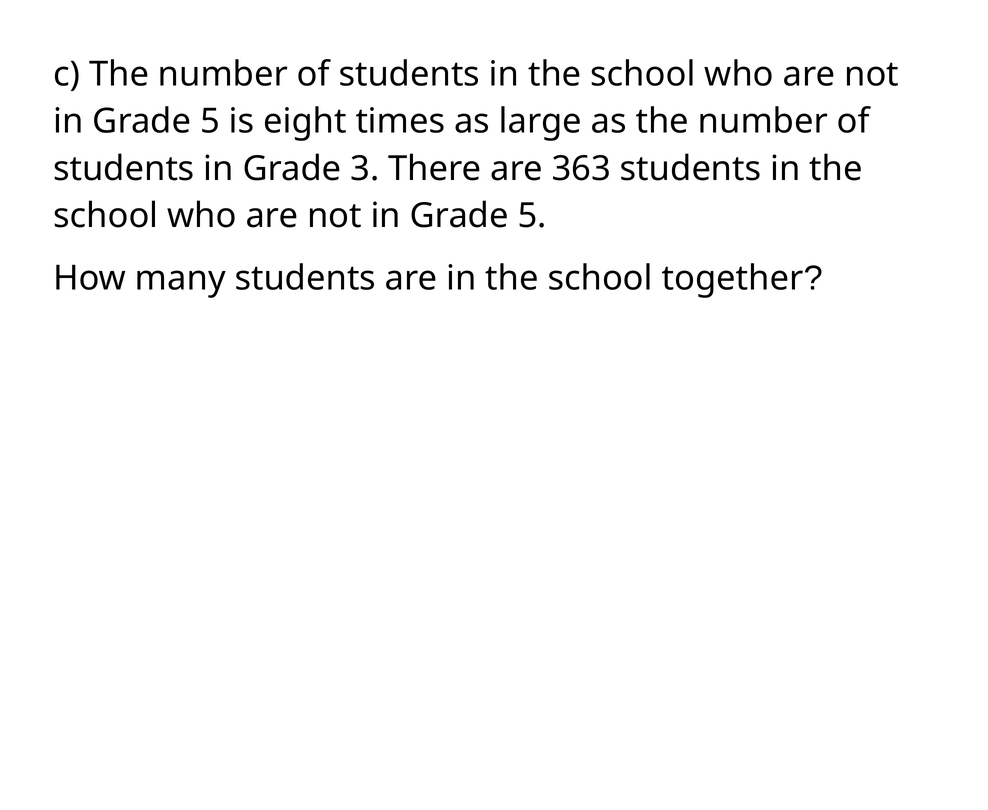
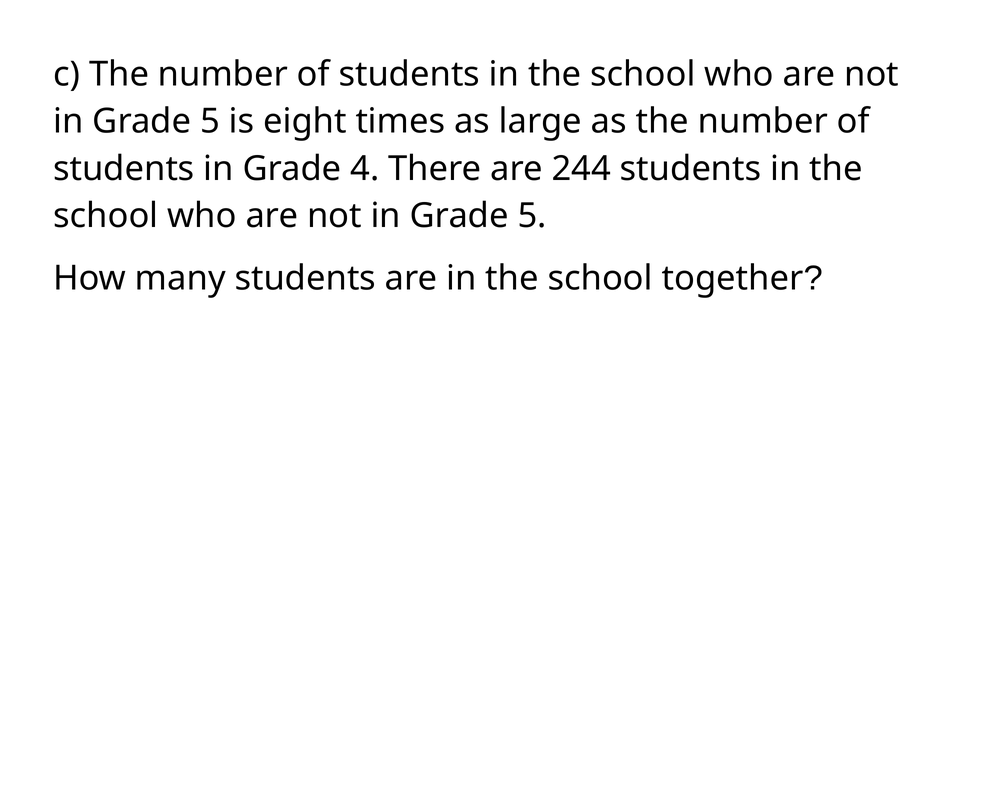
3: 3 -> 4 (365, 169)
363: 363 -> 244 (581, 169)
